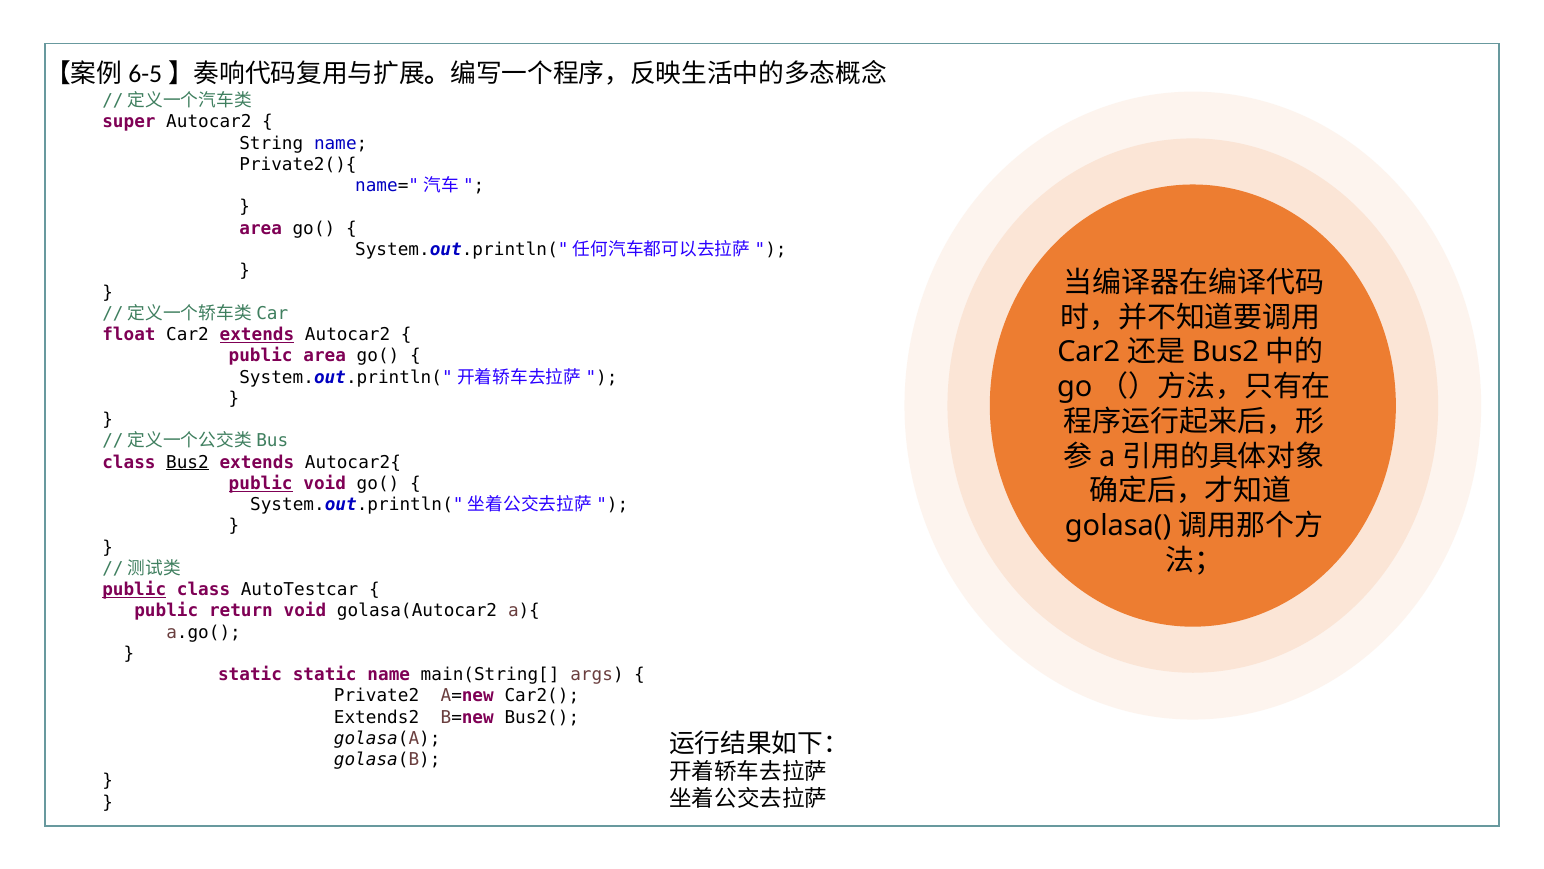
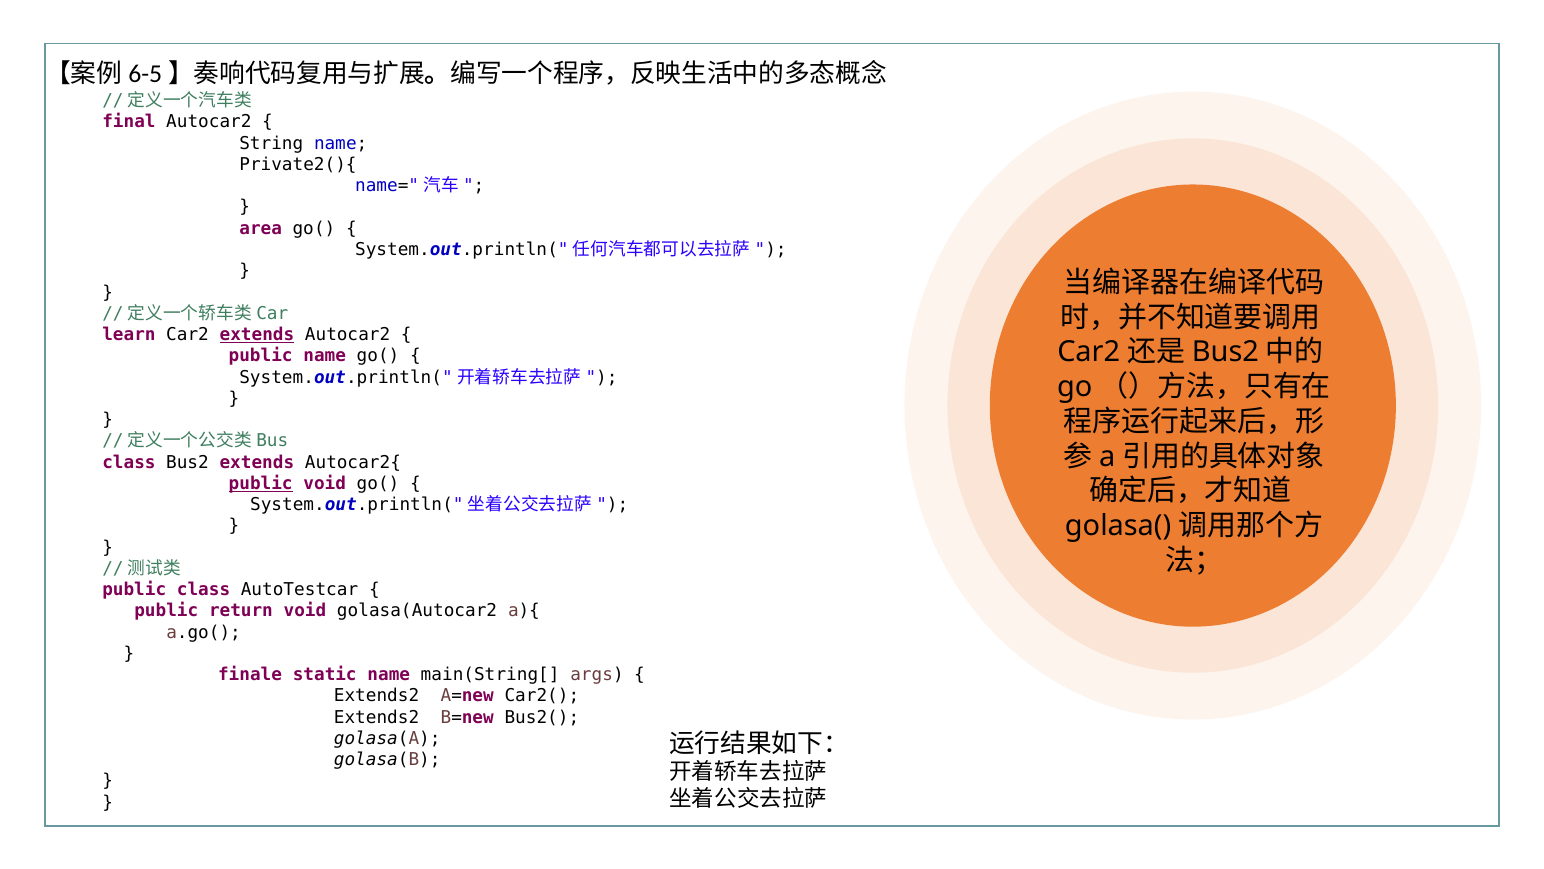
super: super -> final (129, 122)
float: float -> learn (129, 334)
public area: area -> name (325, 356)
Bus2 underline: present -> none (187, 462)
public underline: present -> none (134, 589)
static: static -> finale (250, 674)
Private2: Private2 -> Extends2 (377, 696)
